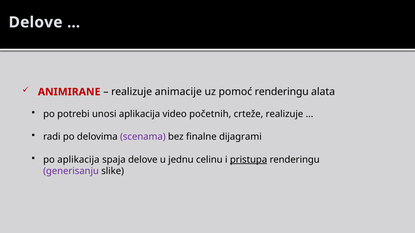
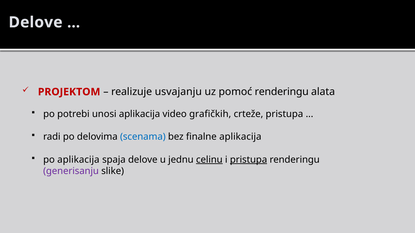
ANIMIRANE: ANIMIRANE -> PROJEKTOM (69, 92)
animacije: animacije -> usvajanju (178, 92)
početnih: početnih -> grafičkih (210, 114)
crteže realizuje: realizuje -> pristupa (284, 114)
scenama colour: purple -> blue (143, 137)
finalne dijagrami: dijagrami -> aplikacija (240, 137)
celinu underline: none -> present (209, 160)
